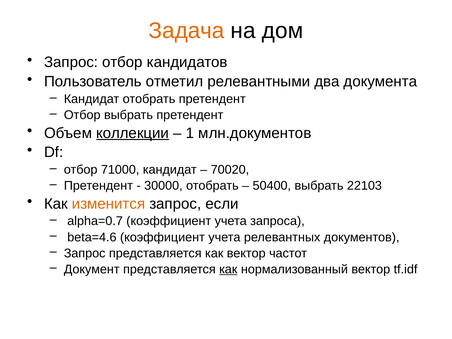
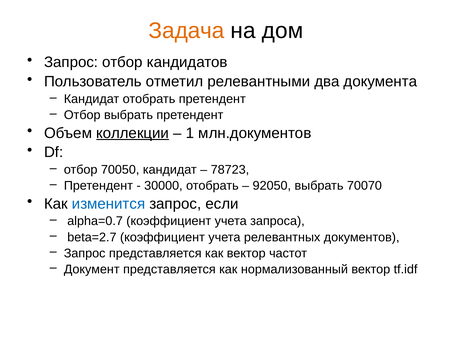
71000: 71000 -> 70050 (120, 170)
70020: 70020 -> 78723 (230, 170)
50400: 50400 -> 92050 (272, 186)
22103: 22103 -> 70070 (364, 186)
изменится colour: orange -> blue (109, 204)
beta=4.6: beta=4.6 -> beta=2.7 (92, 237)
как underline: present -> none (228, 269)
